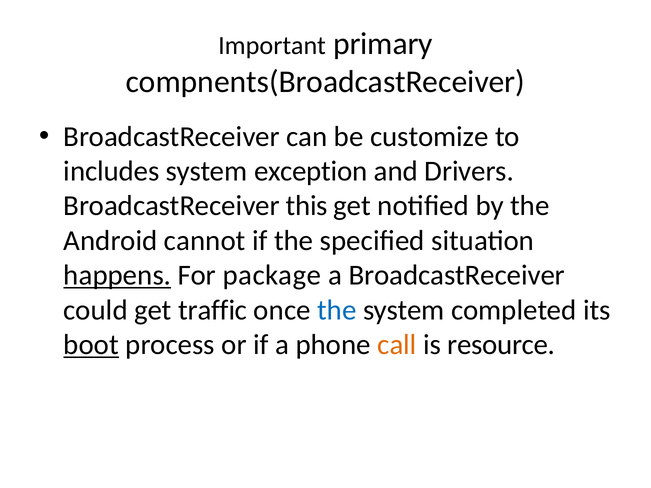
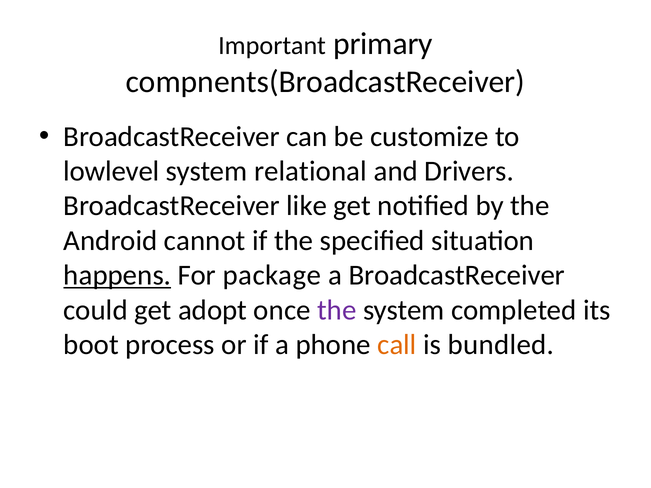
includes: includes -> lowlevel (112, 171)
exception: exception -> relational (310, 171)
this: this -> like (307, 206)
traffic: traffic -> adopt (213, 310)
the colour: blue -> purple (337, 310)
boot underline: present -> none (91, 345)
resource: resource -> bundled (501, 345)
